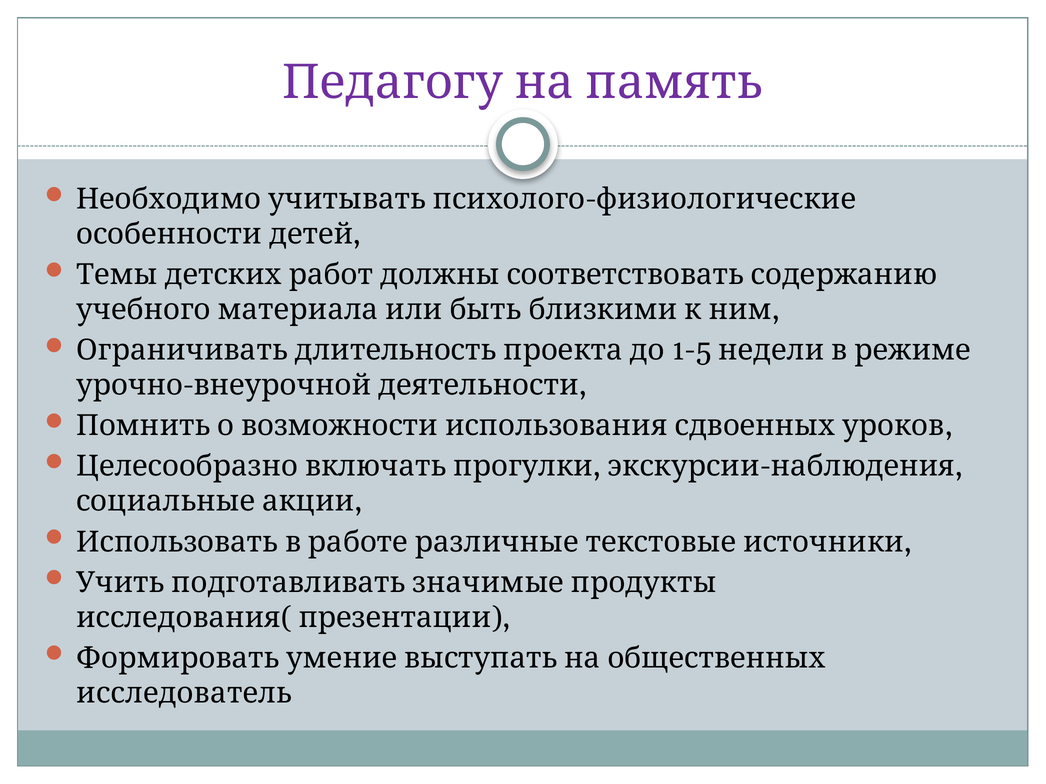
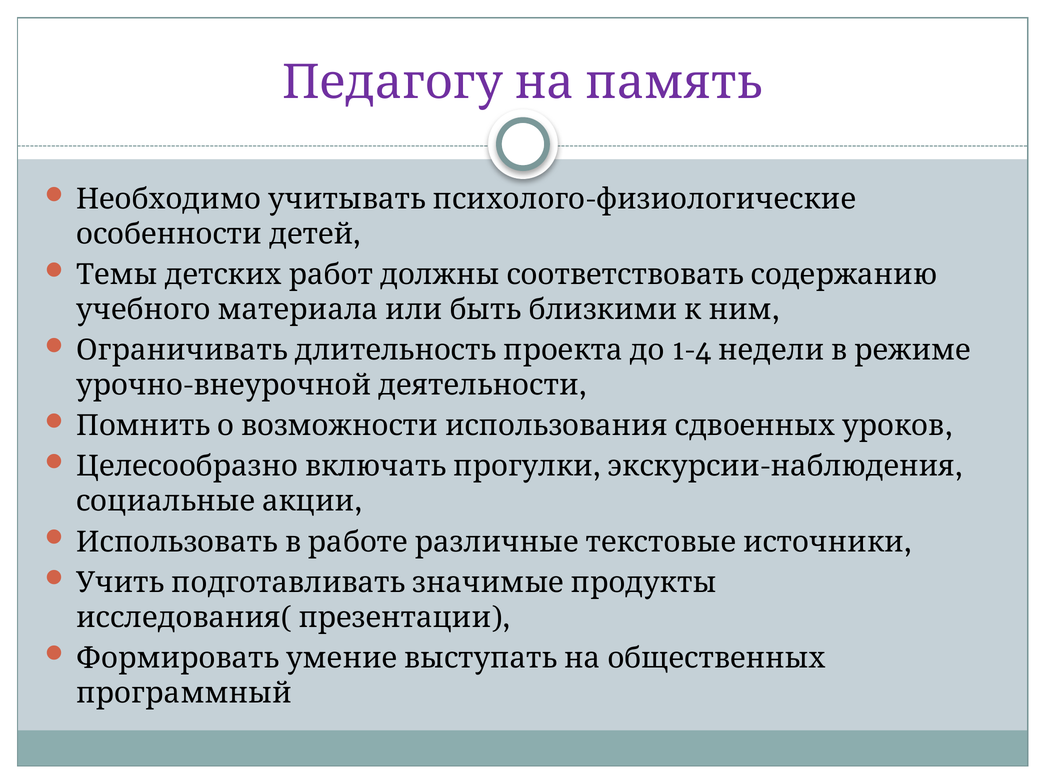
1-5: 1-5 -> 1-4 (692, 350)
исследователь: исследователь -> программный (184, 693)
